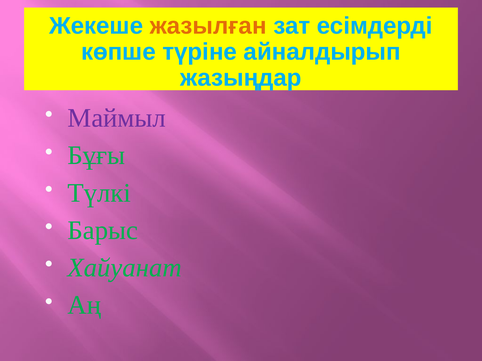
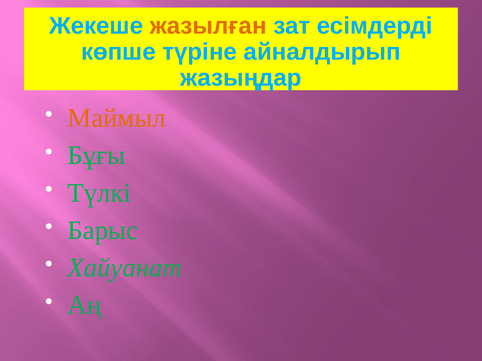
Маймыл colour: purple -> orange (117, 118)
